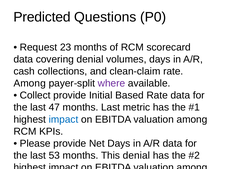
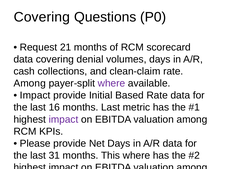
Predicted: Predicted -> Covering (42, 17)
23: 23 -> 21 (66, 47)
Collect: Collect -> Impact (35, 96)
47: 47 -> 16 (54, 108)
impact colour: blue -> purple (63, 120)
53: 53 -> 31 (54, 156)
This denial: denial -> where (136, 156)
